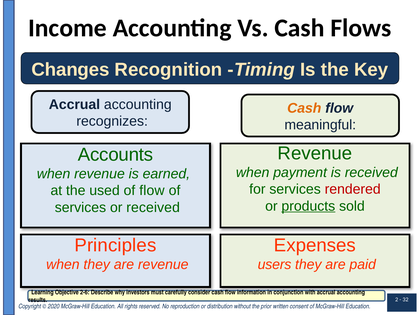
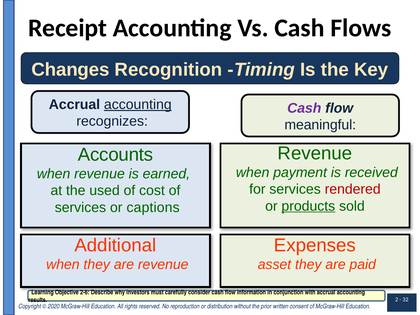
Income: Income -> Receipt (68, 28)
accounting underline: none -> present (138, 105)
Cash colour: orange -> purple (304, 108)
of flow: flow -> cost (152, 191)
or received: received -> captions (153, 207)
Principles: Principles -> Additional (115, 245)
users: users -> asset (274, 265)
